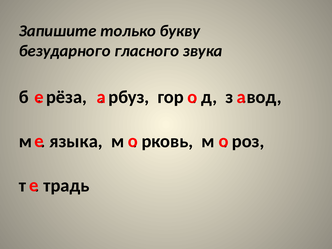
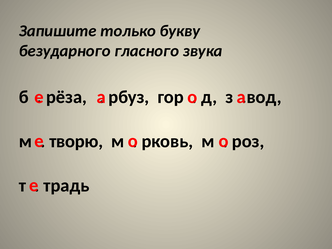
языка: языка -> творю (76, 141)
